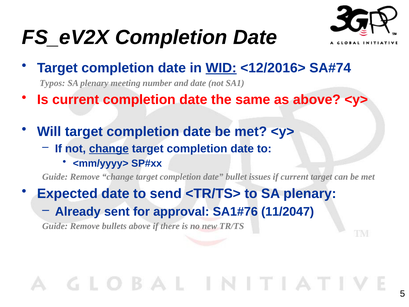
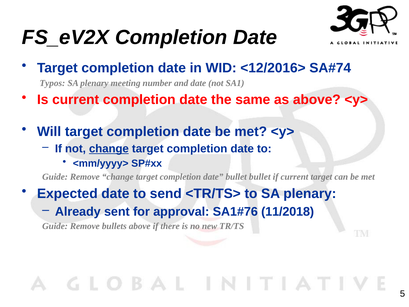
WID underline: present -> none (221, 68)
bullet issues: issues -> bullet (260, 177)
11/2047: 11/2047 -> 11/2018 (288, 212)
